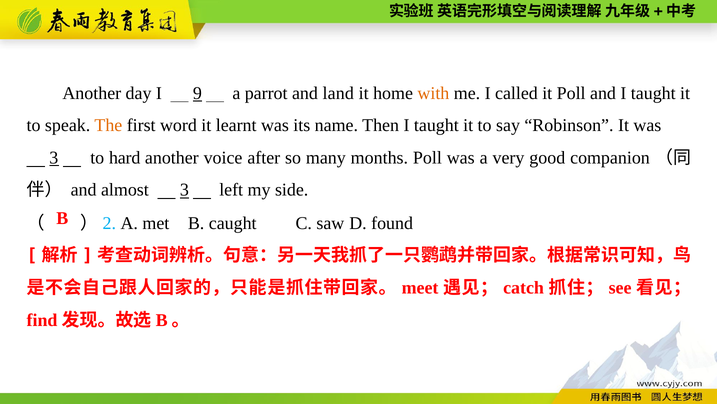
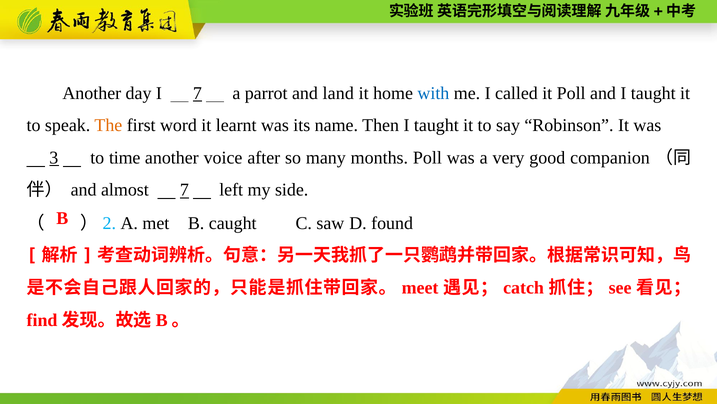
I 9: 9 -> 7 (197, 93)
with colour: orange -> blue (433, 93)
hard: hard -> time (125, 158)
almost 3: 3 -> 7 (184, 190)
